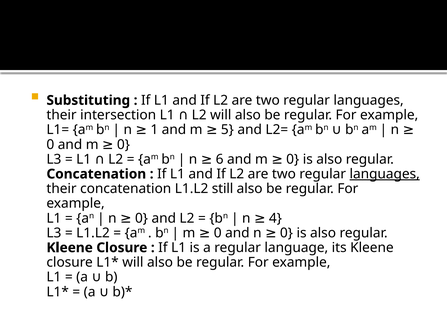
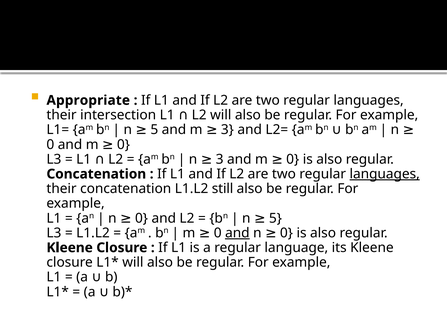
Substituting: Substituting -> Appropriate (88, 100)
1: 1 -> 5 (154, 130)
m 5: 5 -> 3 (227, 130)
n 6: 6 -> 3 (220, 159)
4: 4 -> 5 (275, 218)
and underline: none -> present (237, 233)
